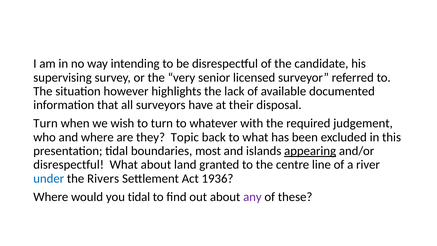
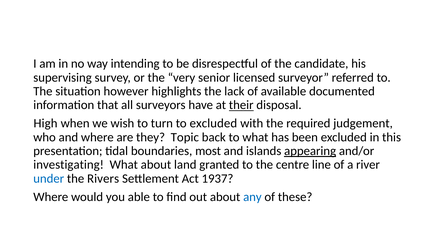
their underline: none -> present (241, 105)
Turn: Turn -> High (46, 123)
to whatever: whatever -> excluded (213, 123)
disrespectful: disrespectful -> investigating (69, 165)
1936: 1936 -> 1937 (217, 178)
you tidal: tidal -> able (139, 197)
any colour: purple -> blue (252, 197)
